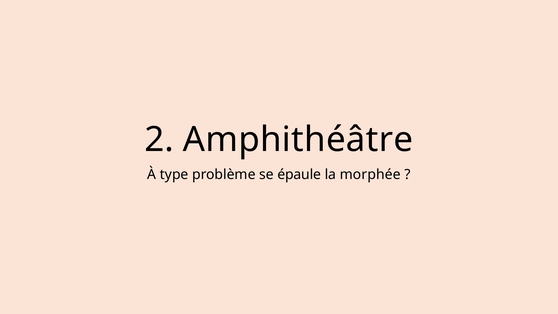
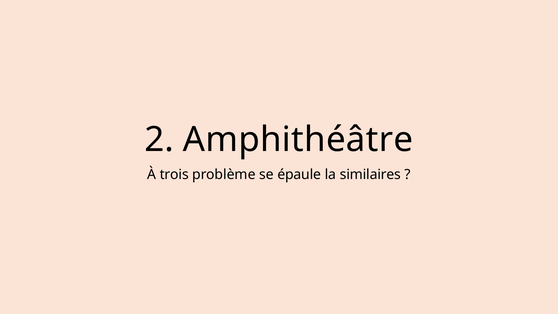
type: type -> trois (174, 174)
morphée: morphée -> similaires (370, 174)
